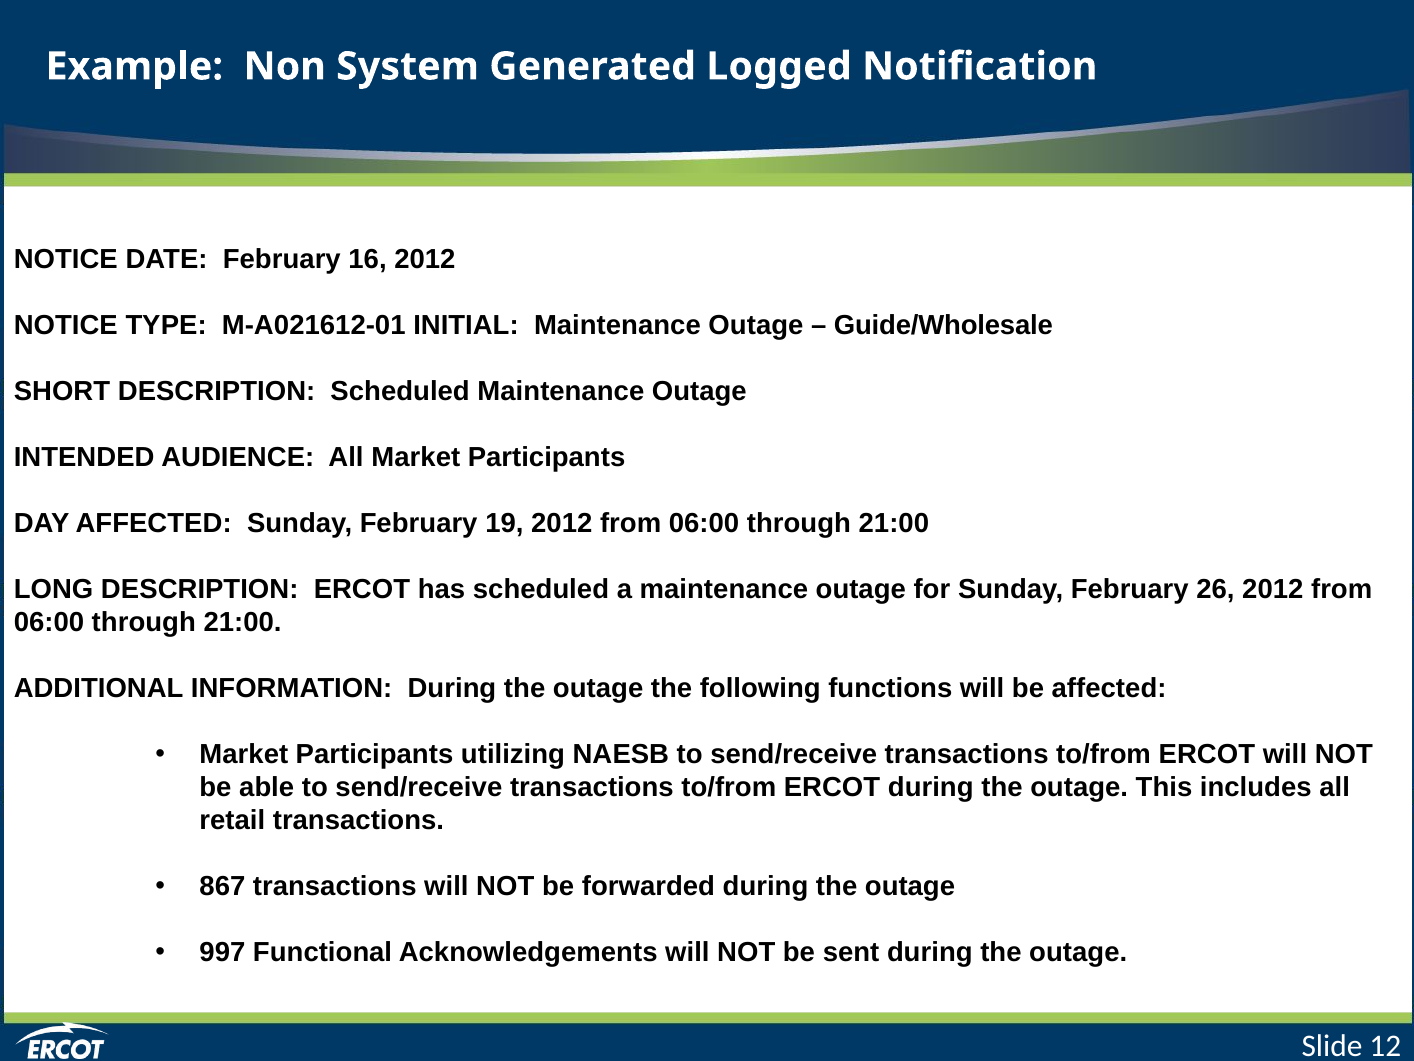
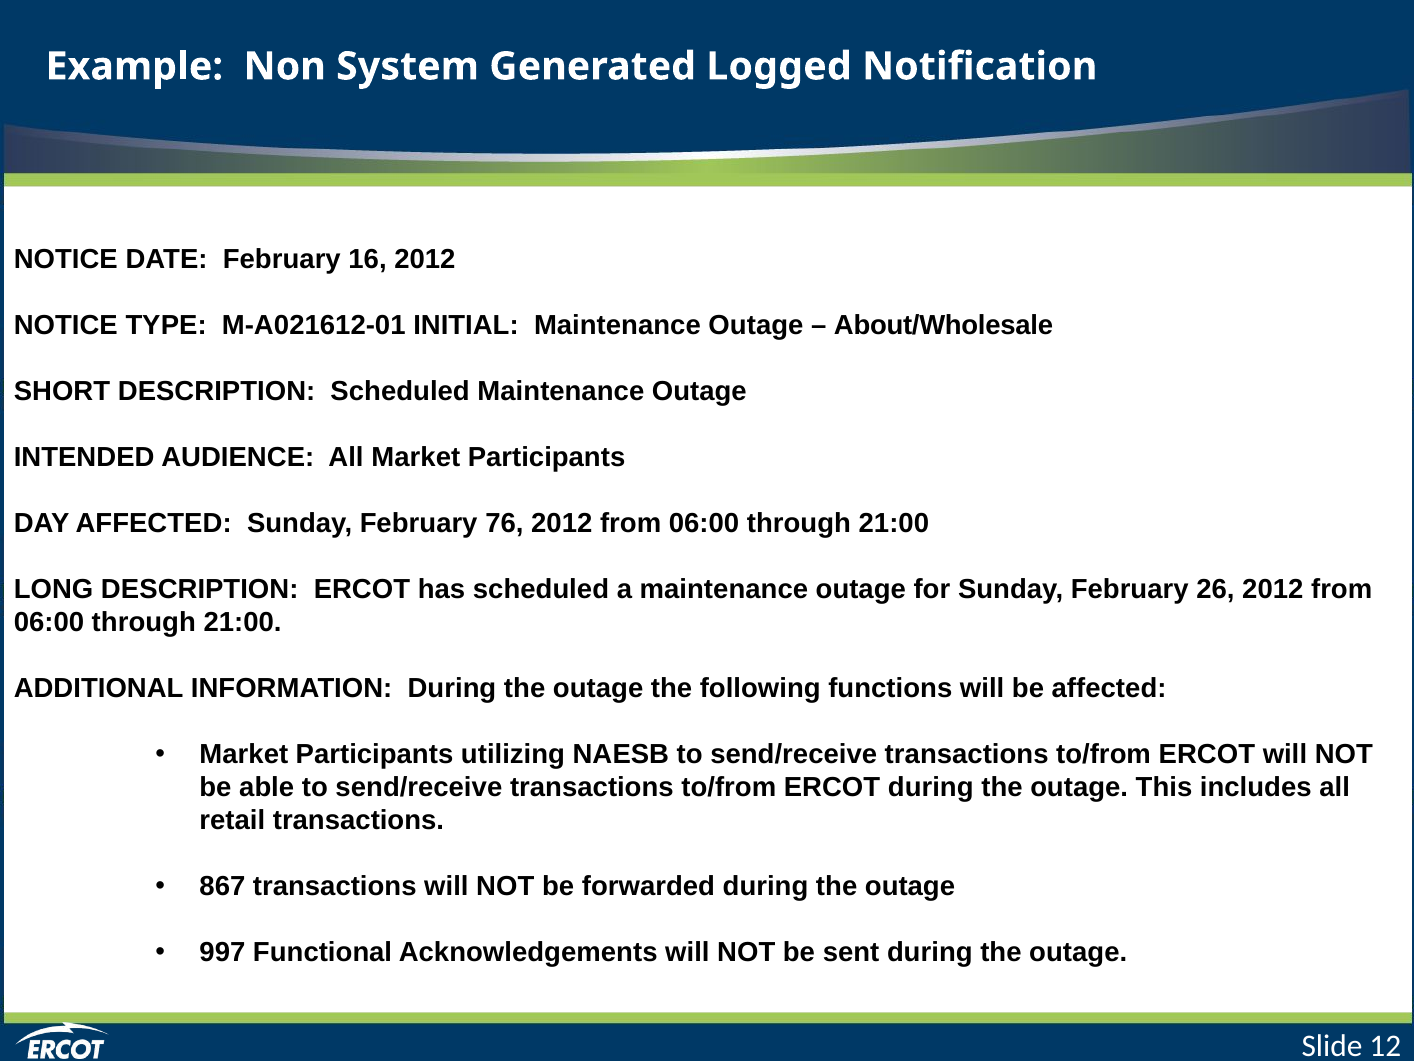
Guide/Wholesale: Guide/Wholesale -> About/Wholesale (943, 325)
19: 19 -> 76 (504, 523)
